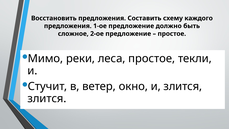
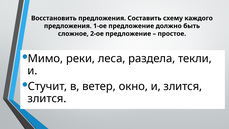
леса простое: простое -> раздела (152, 58)
